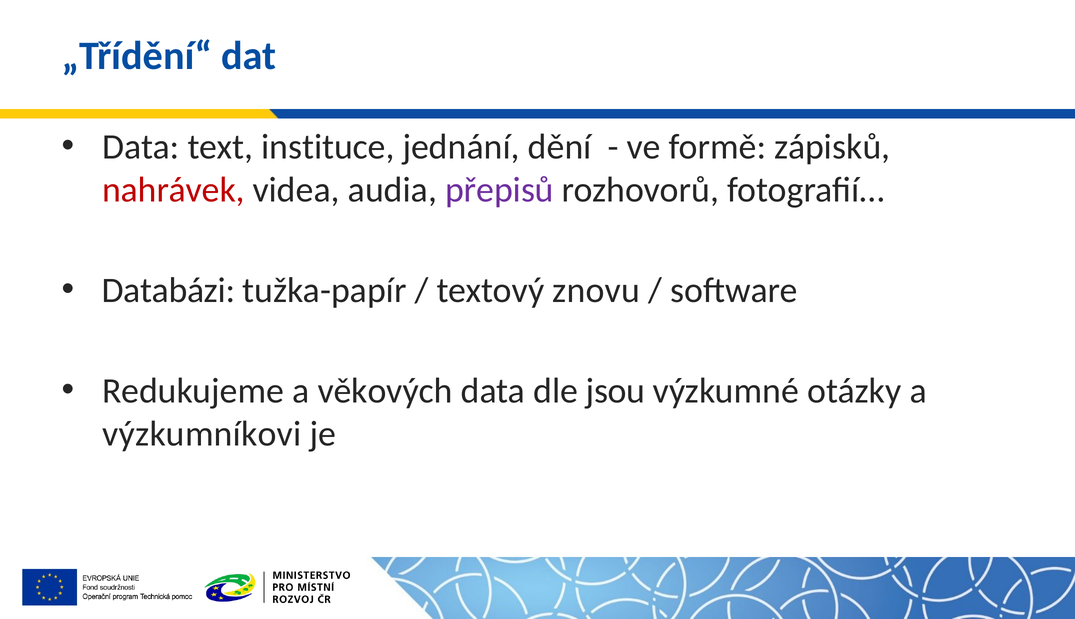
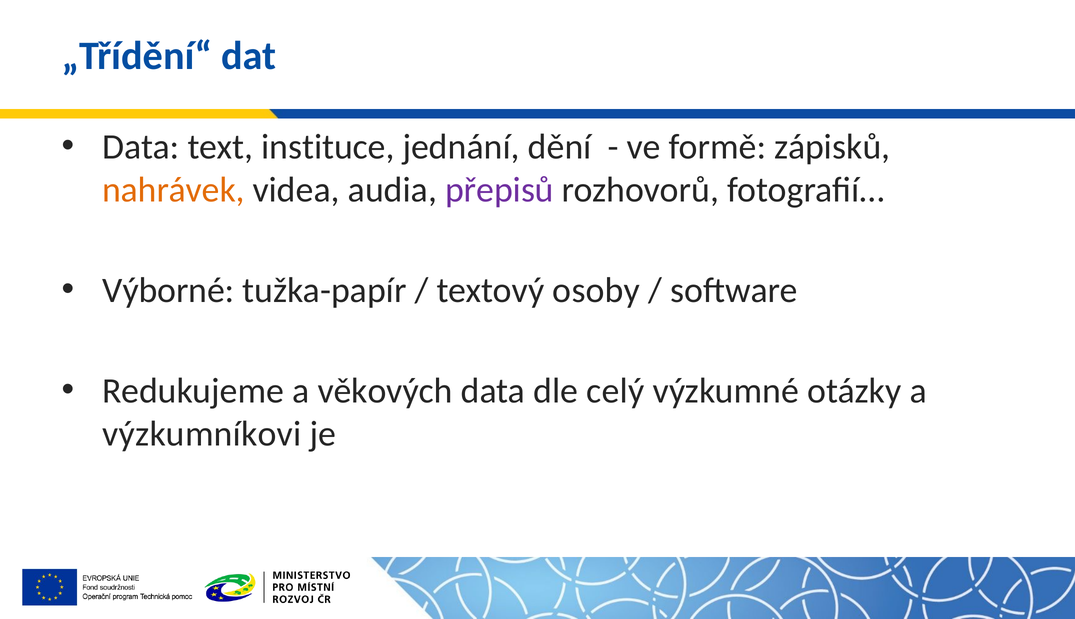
nahrávek colour: red -> orange (173, 190)
Databázi: Databázi -> Výborné (168, 290)
znovu: znovu -> osoby (596, 290)
jsou: jsou -> celý (615, 391)
